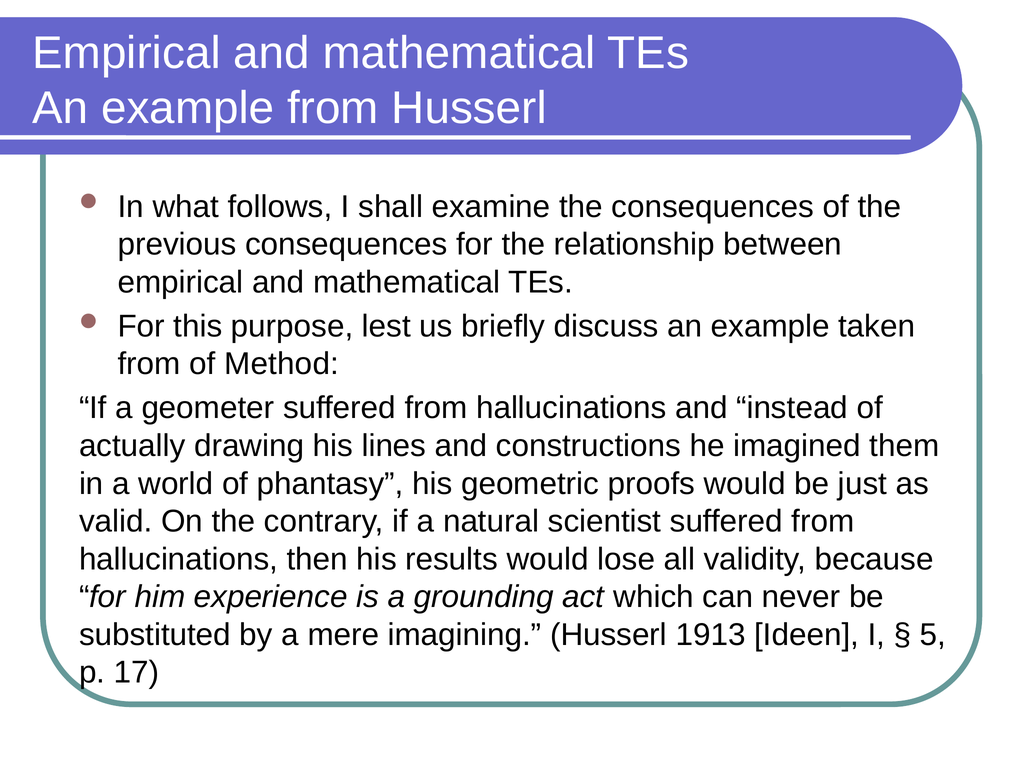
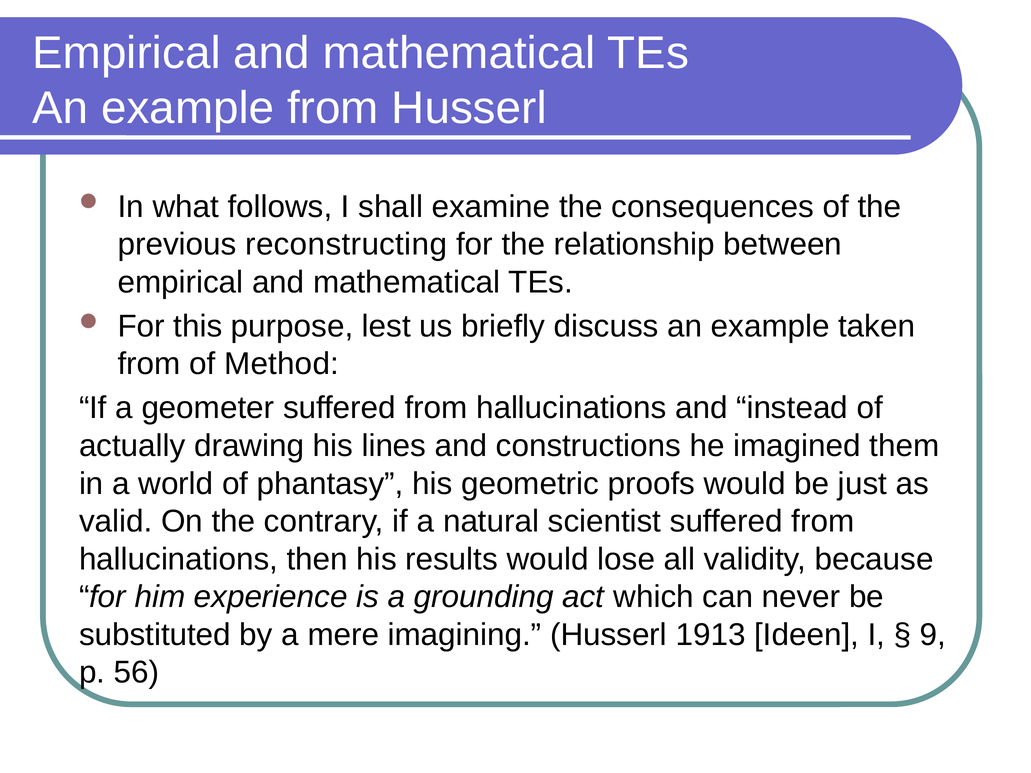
previous consequences: consequences -> reconstructing (346, 244)
5: 5 -> 9 (933, 635)
17: 17 -> 56 (137, 673)
